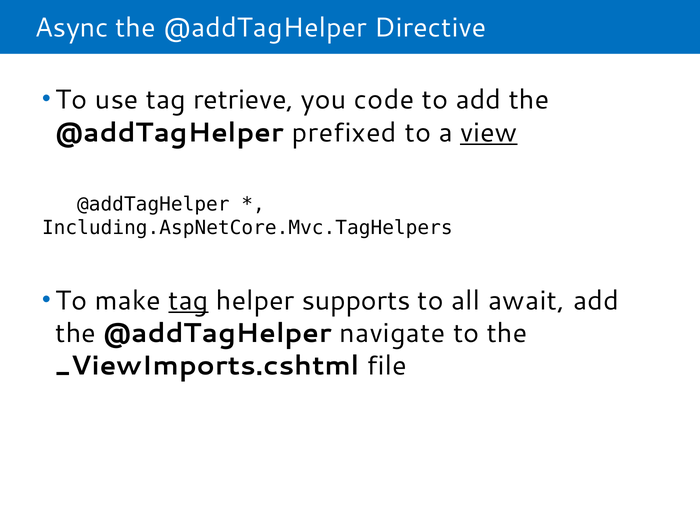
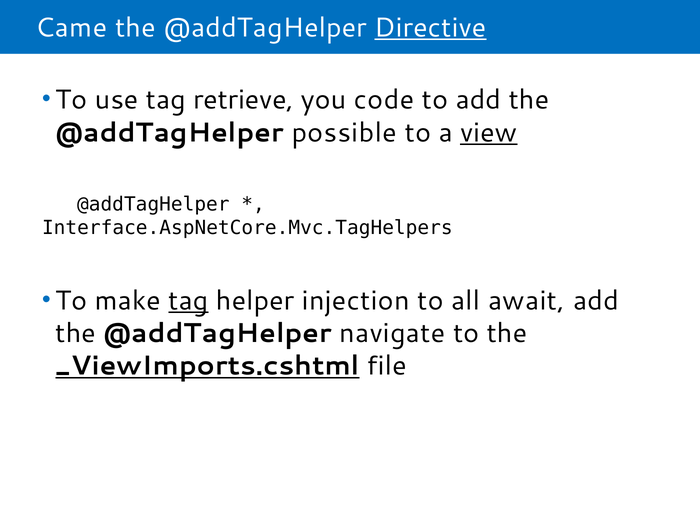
Async: Async -> Came (71, 28)
Directive underline: none -> present (430, 28)
prefixed: prefixed -> possible (344, 133)
Including.AspNetCore.Mvc.TagHelpers: Including.AspNetCore.Mvc.TagHelpers -> Interface.AspNetCore.Mvc.TagHelpers (247, 228)
supports: supports -> injection (356, 301)
_ViewImports.cshtml underline: none -> present (207, 366)
